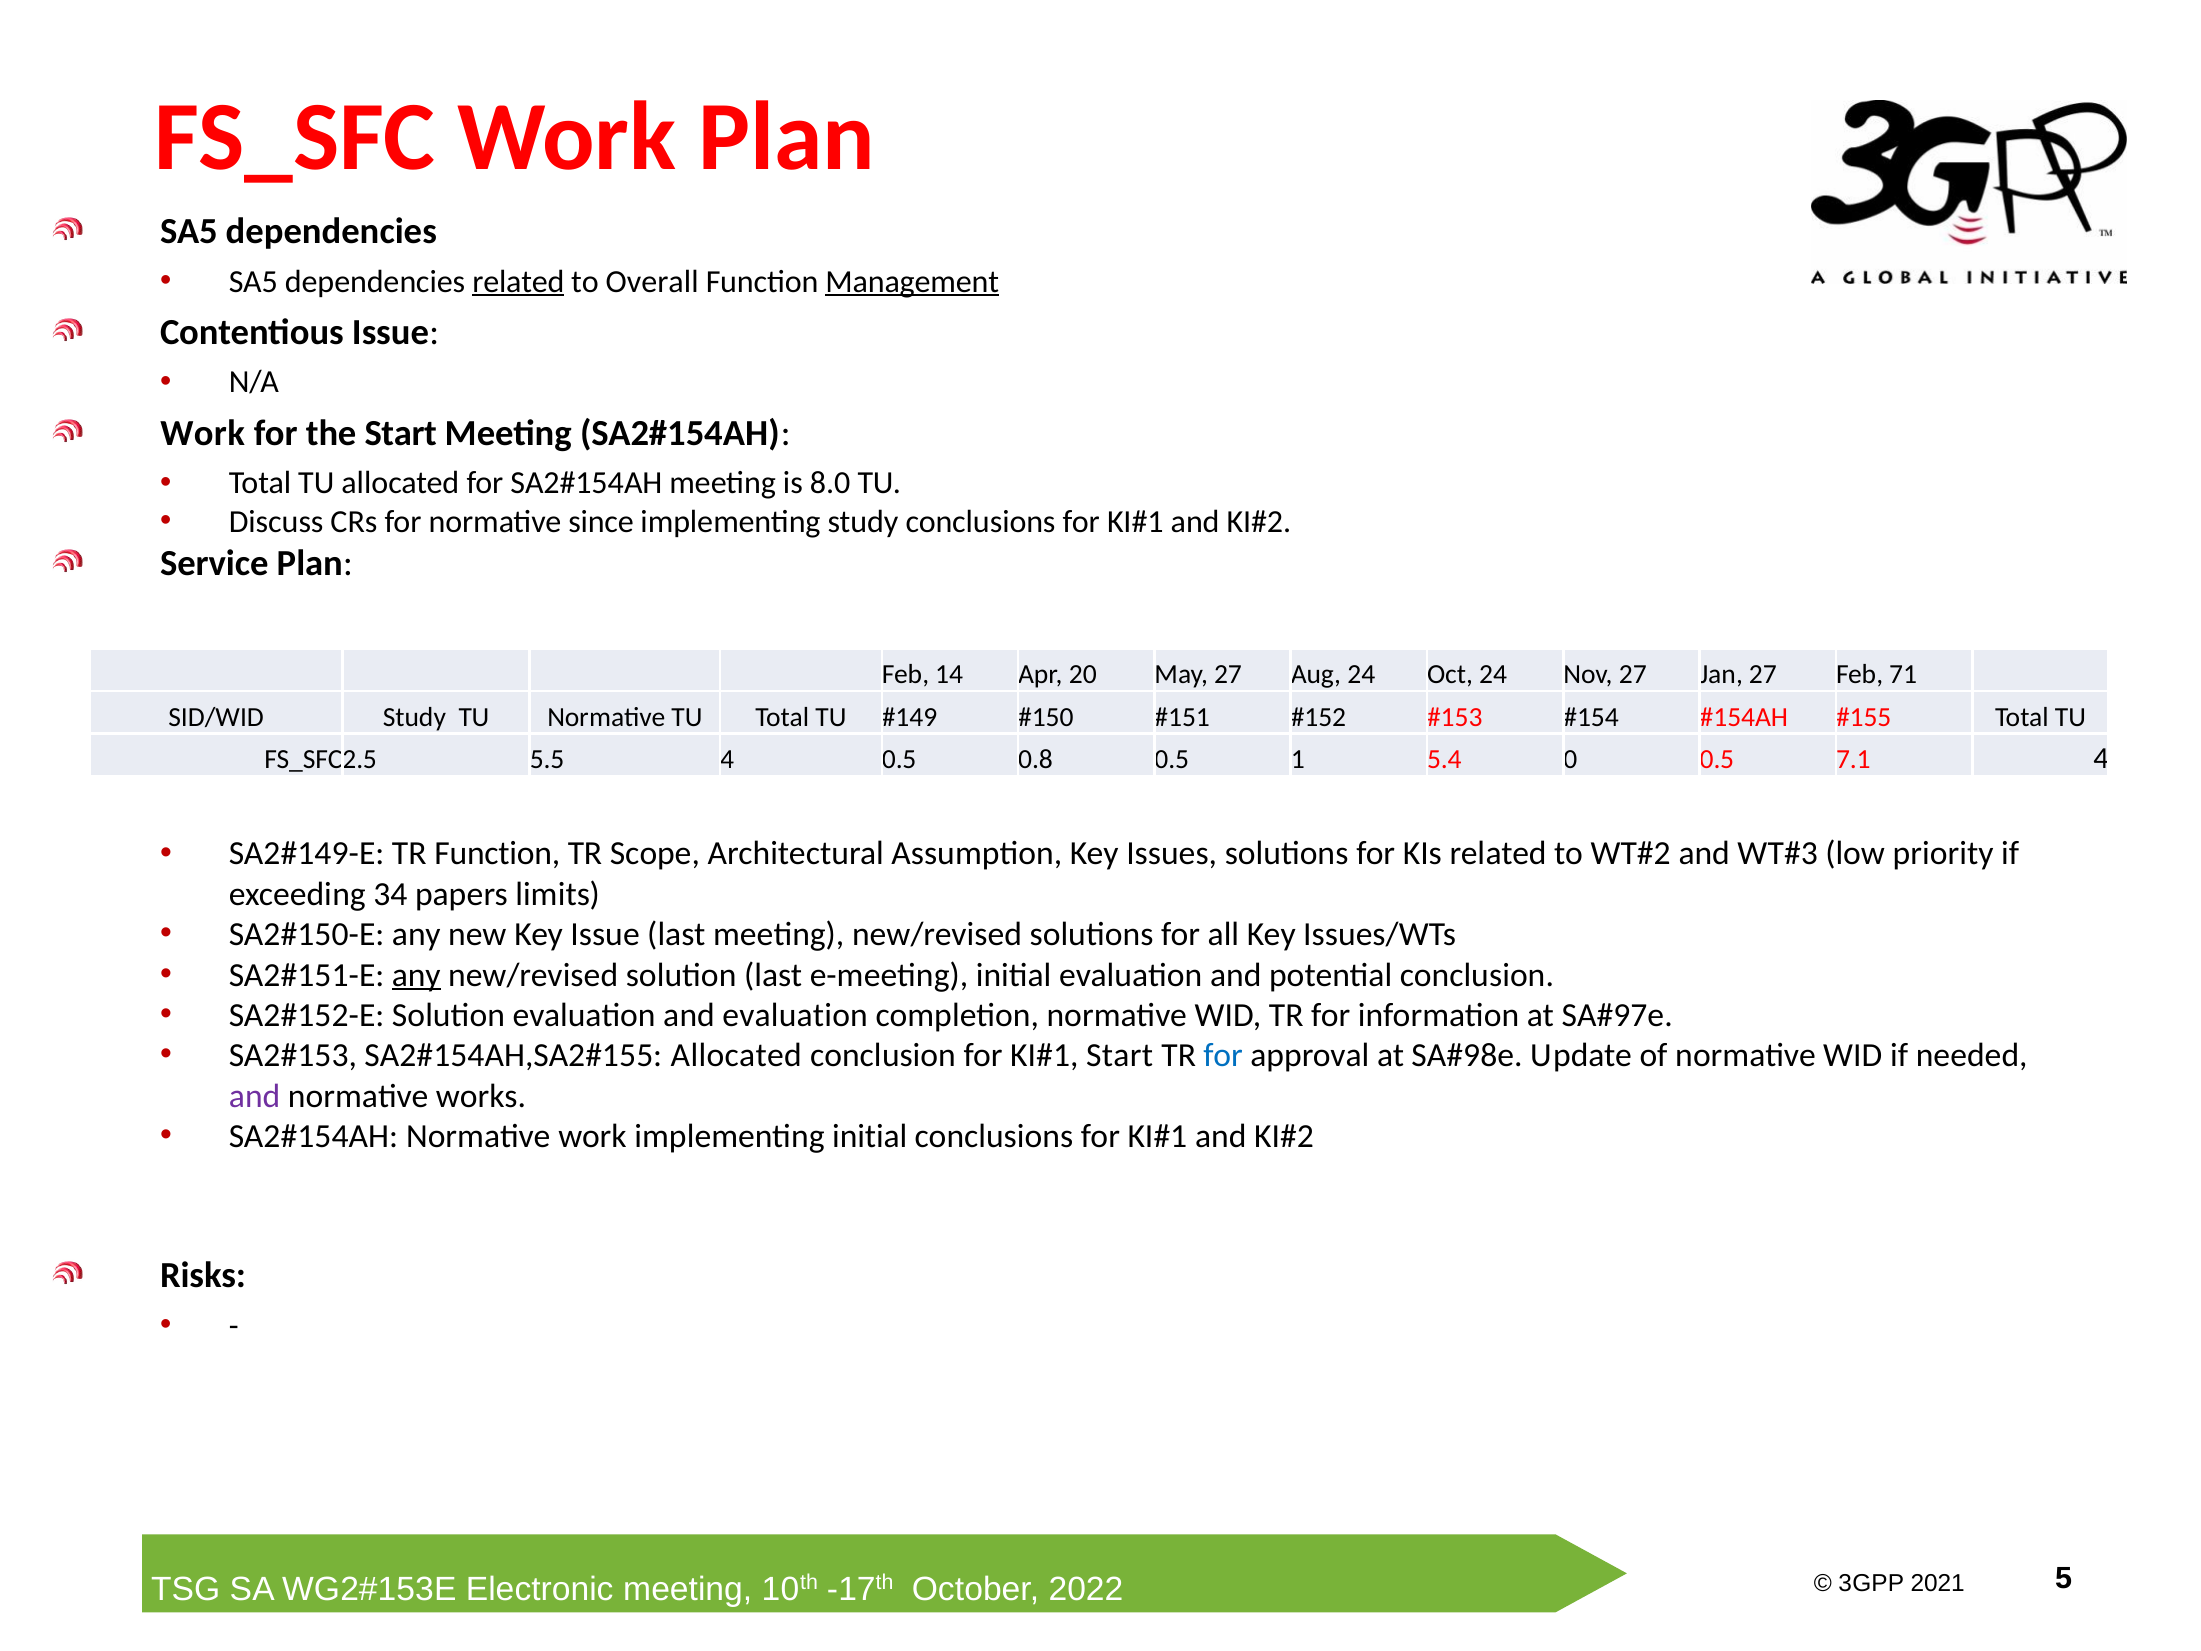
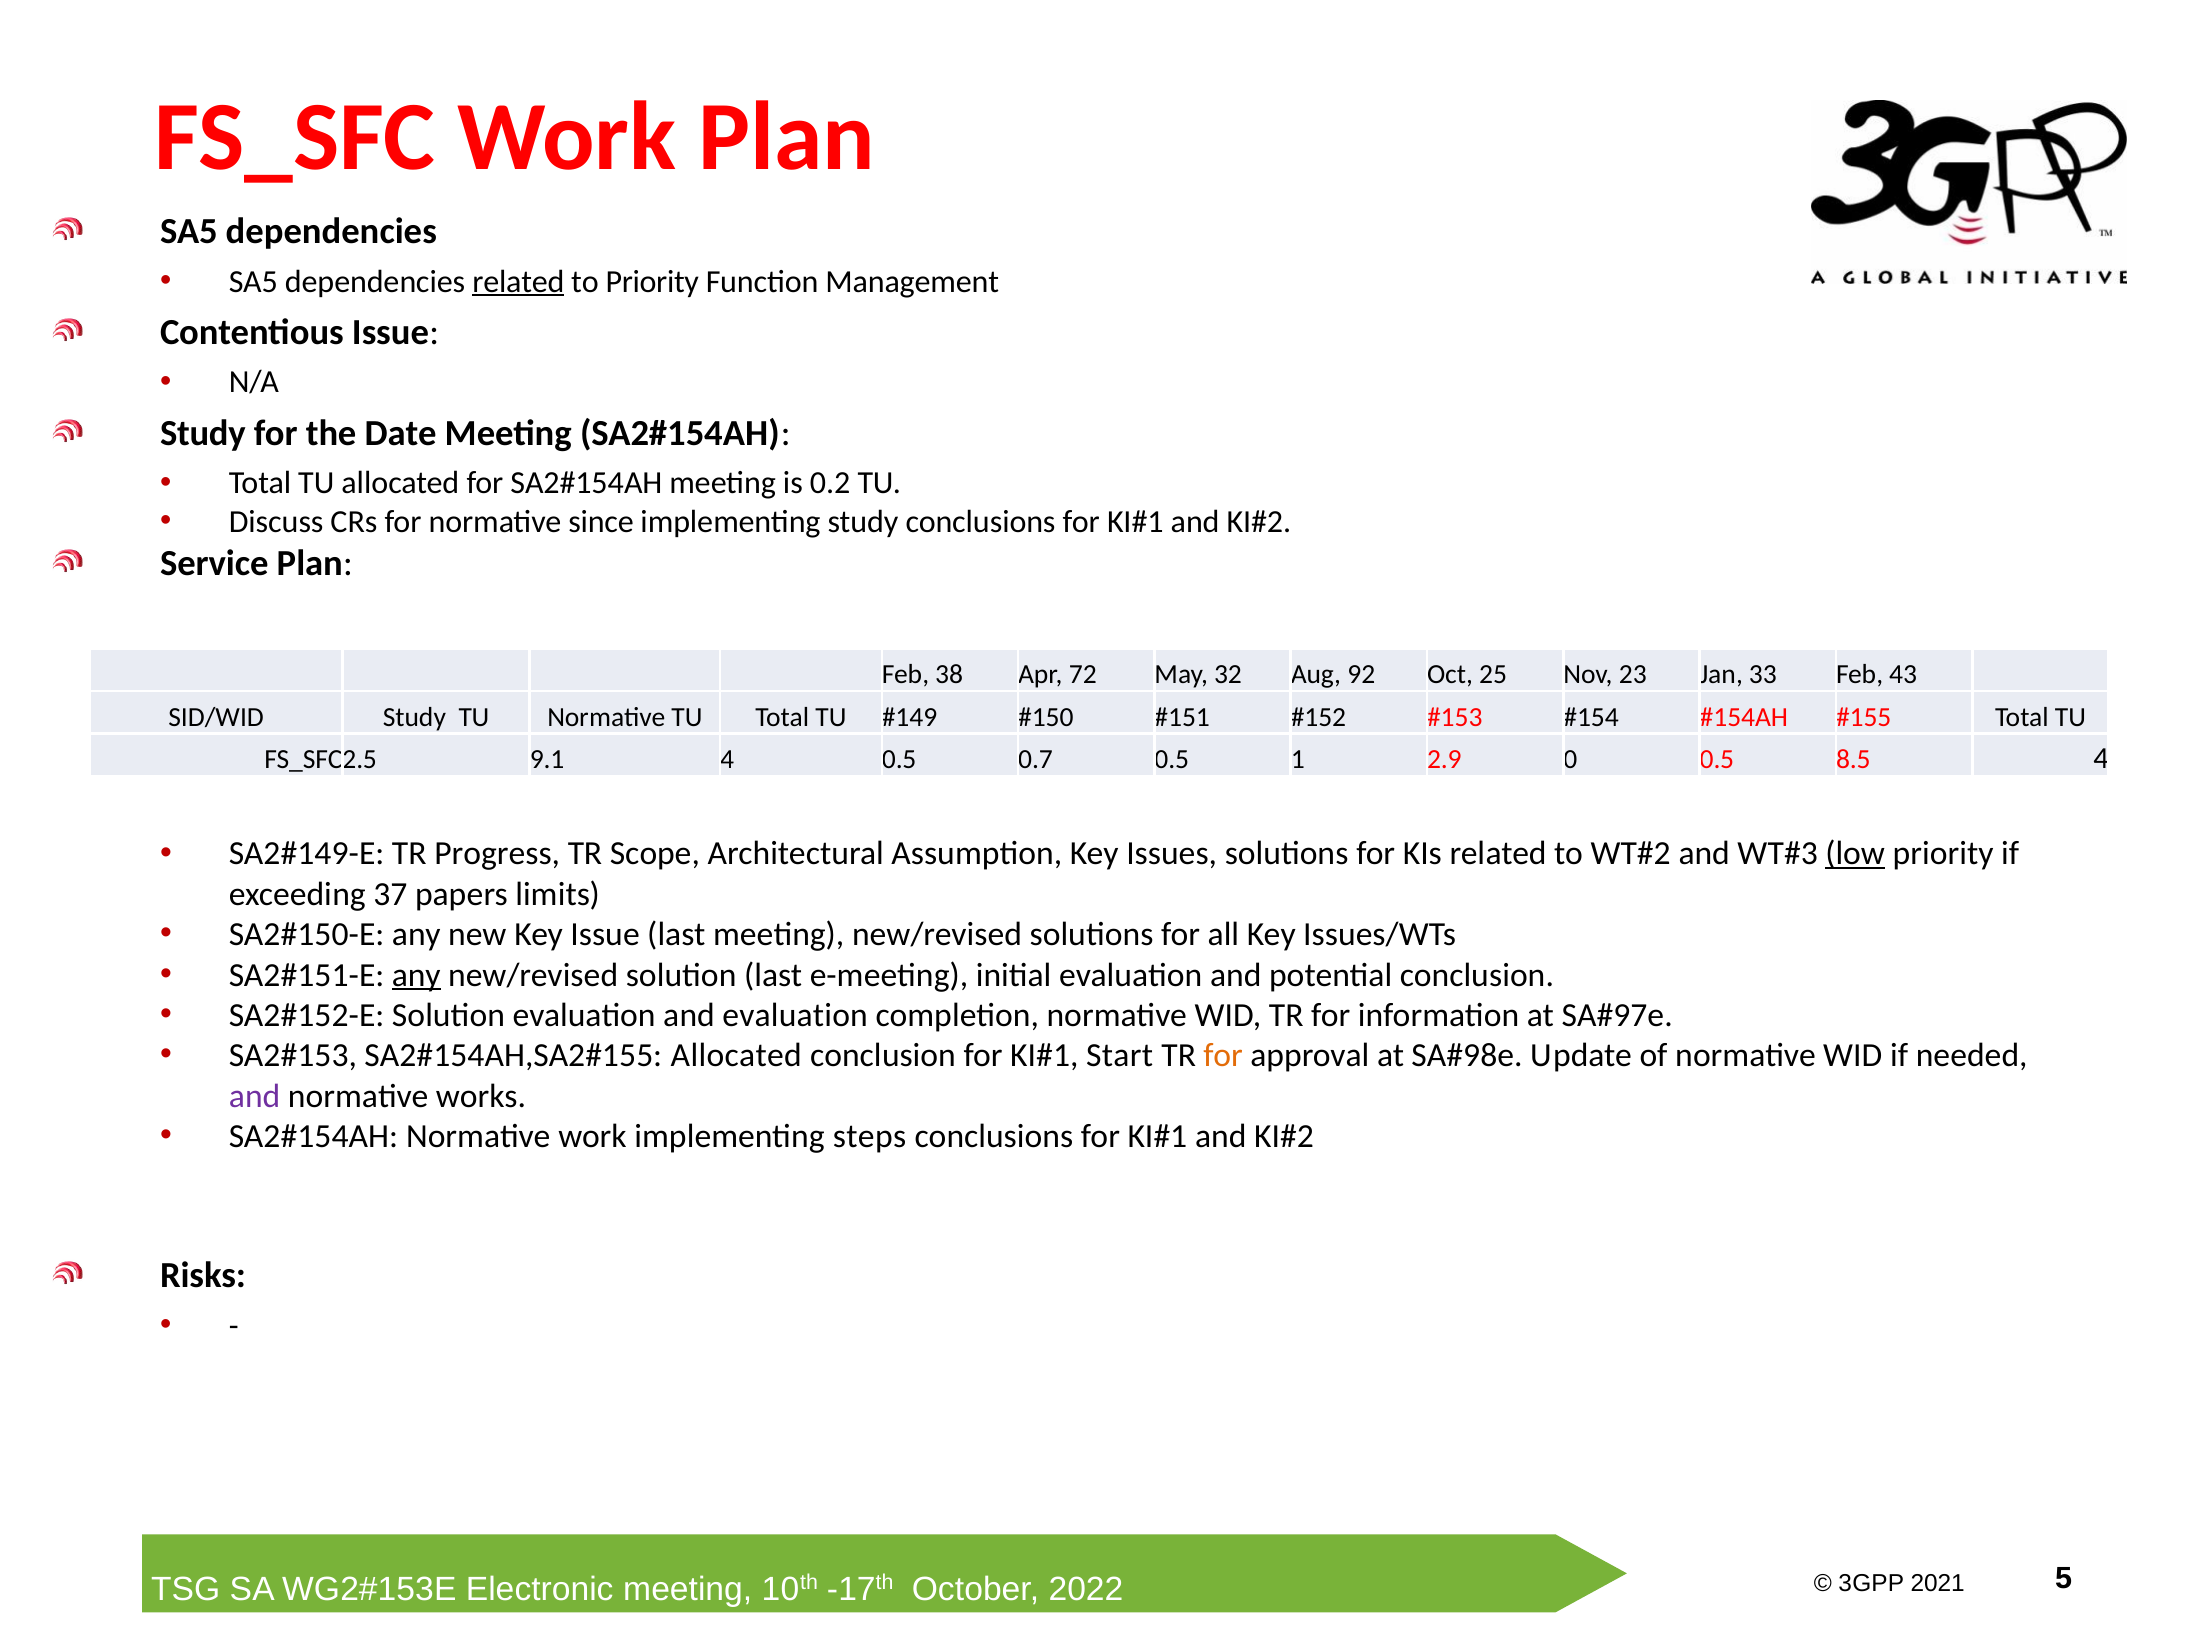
to Overall: Overall -> Priority (652, 281)
Management underline: present -> none (912, 281)
Work: Work -> Study (203, 433)
the Start: Start -> Date (401, 433)
8.0: 8.0 -> 0.2 (830, 483)
14: 14 -> 38 (949, 675)
20: 20 -> 72 (1083, 675)
May 27: 27 -> 32 (1228, 675)
Aug 24: 24 -> 92 (1361, 675)
Oct 24: 24 -> 25 (1493, 675)
Nov 27: 27 -> 23 (1633, 675)
Jan 27: 27 -> 33 (1763, 675)
71: 71 -> 43 (1903, 675)
5.5: 5.5 -> 9.1 (547, 760)
0.8: 0.8 -> 0.7 (1035, 760)
5.4: 5.4 -> 2.9 (1444, 760)
7.1: 7.1 -> 8.5 (1853, 760)
TR Function: Function -> Progress (497, 854)
low underline: none -> present (1855, 854)
34: 34 -> 37 (390, 894)
for colour: blue -> orange (1223, 1056)
implementing initial: initial -> steps (870, 1136)
